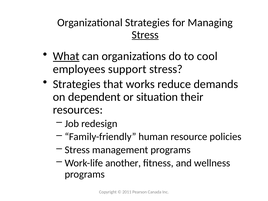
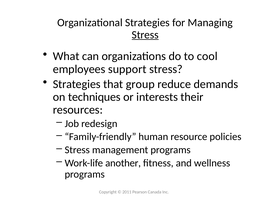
What underline: present -> none (66, 56)
works: works -> group (140, 84)
dependent: dependent -> techniques (94, 97)
situation: situation -> interests (157, 97)
